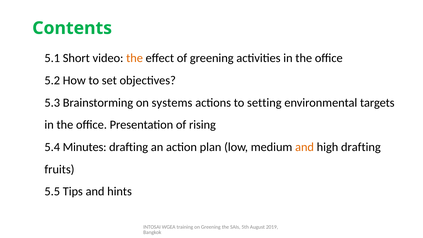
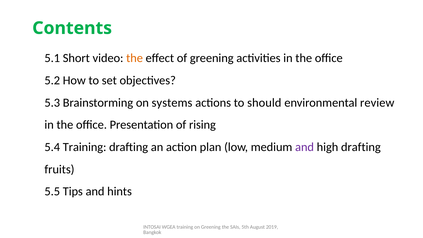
setting: setting -> should (264, 103)
targets: targets -> review (377, 103)
5.4 Minutes: Minutes -> Training (85, 147)
and colour: orange -> purple (305, 147)
